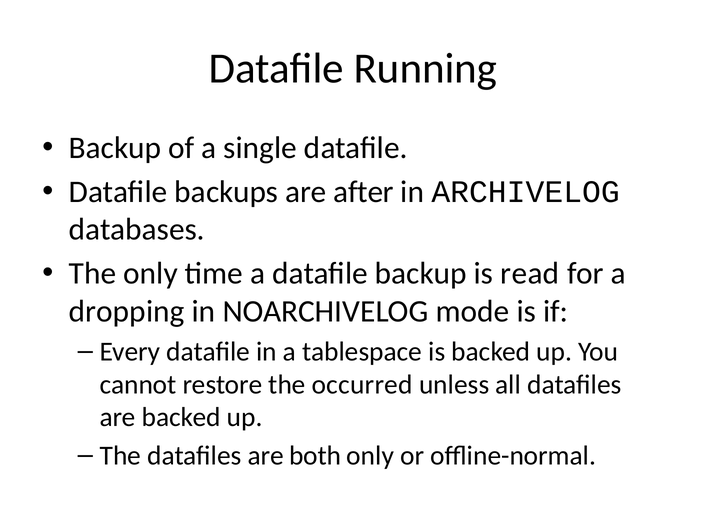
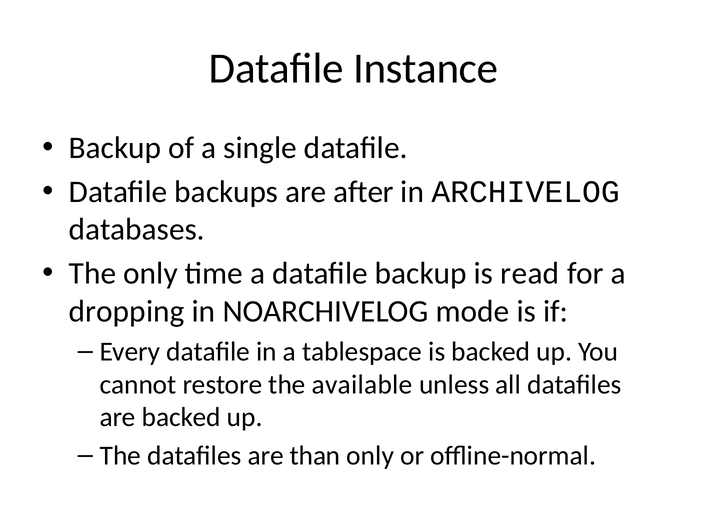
Running: Running -> Instance (426, 68)
occurred: occurred -> available (362, 385)
both: both -> than (315, 456)
